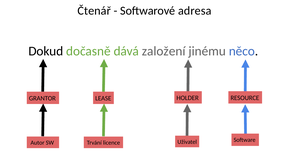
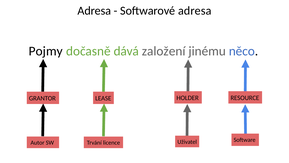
Čtenář: Čtenář -> Adresa (94, 11)
Dokud: Dokud -> Pojmy (46, 51)
